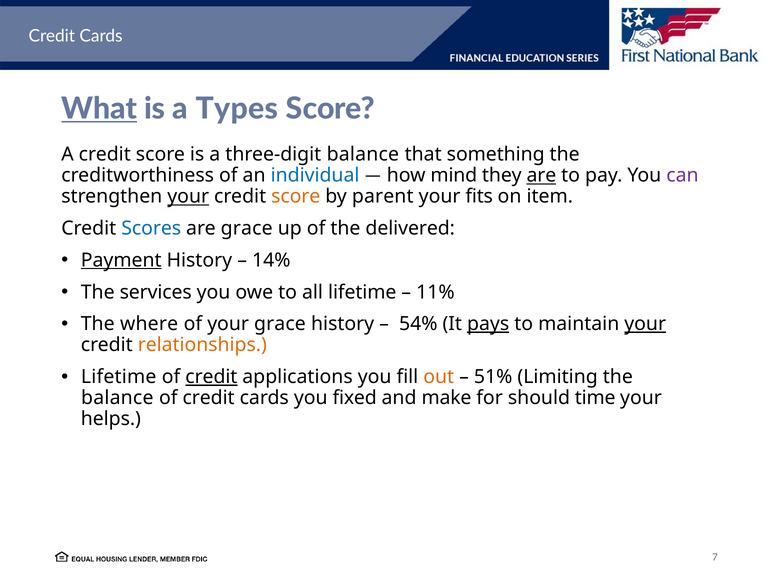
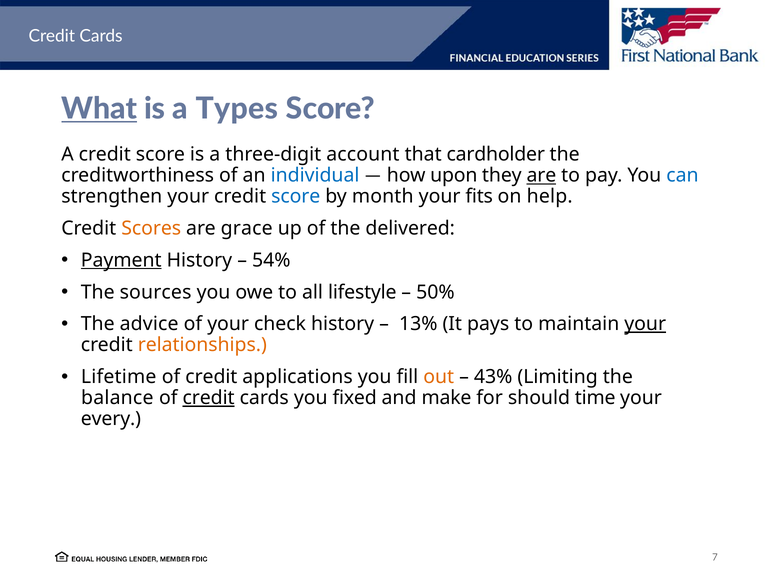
three-digit balance: balance -> account (363, 155)
something: something -> cardholder (496, 155)
mind: mind -> upon (454, 176)
can colour: purple -> blue (682, 176)
your underline: present -> none (188, 197)
score colour: orange -> blue (296, 197)
parent: parent -> month (383, 197)
item: item -> help (550, 197)
Scores colour: blue -> orange (151, 229)
14%: 14% -> 54% (271, 260)
services: services -> sources (156, 292)
all lifetime: lifetime -> lifestyle (362, 292)
11%: 11% -> 50% (435, 292)
where: where -> advice (149, 324)
your grace: grace -> check (280, 324)
54%: 54% -> 13% (418, 324)
pays underline: present -> none (488, 324)
credit underline: present -> none (211, 377)
51%: 51% -> 43% (493, 377)
credit underline: none -> present (209, 398)
helps: helps -> every (111, 419)
